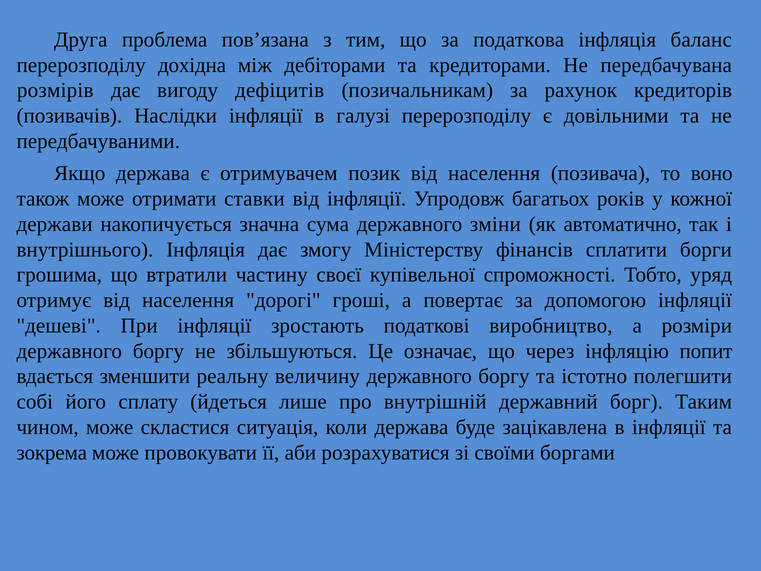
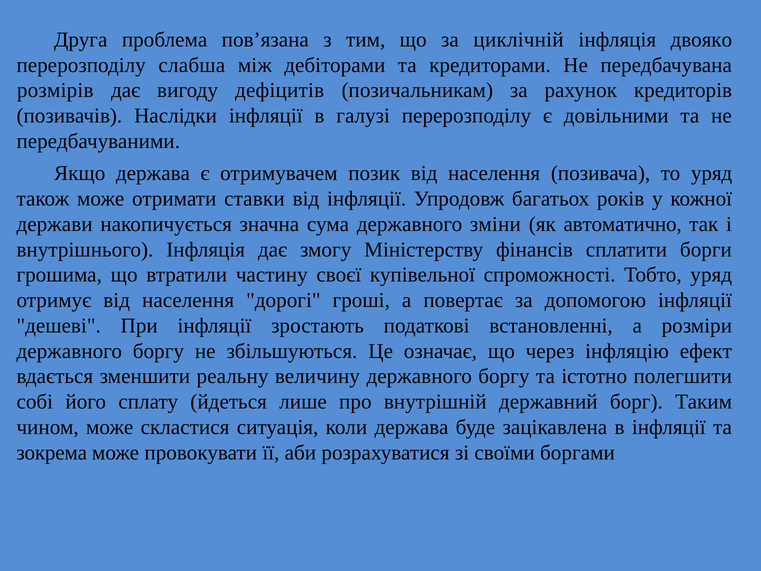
податкова: податкова -> циклічній (519, 40)
баланс: баланс -> двояко (701, 40)
дохідна: дохідна -> слабша (192, 65)
то воно: воно -> уряд (712, 173)
виробництво: виробництво -> встановленні (551, 326)
попит: попит -> ефект (706, 351)
